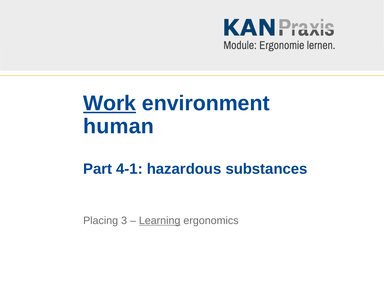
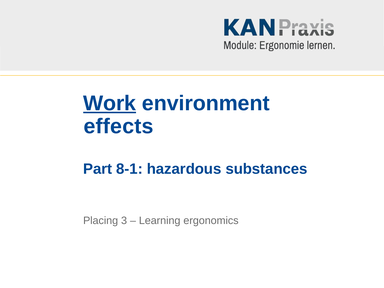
human: human -> effects (119, 126)
4-1: 4-1 -> 8-1 (129, 169)
Learning underline: present -> none (160, 221)
